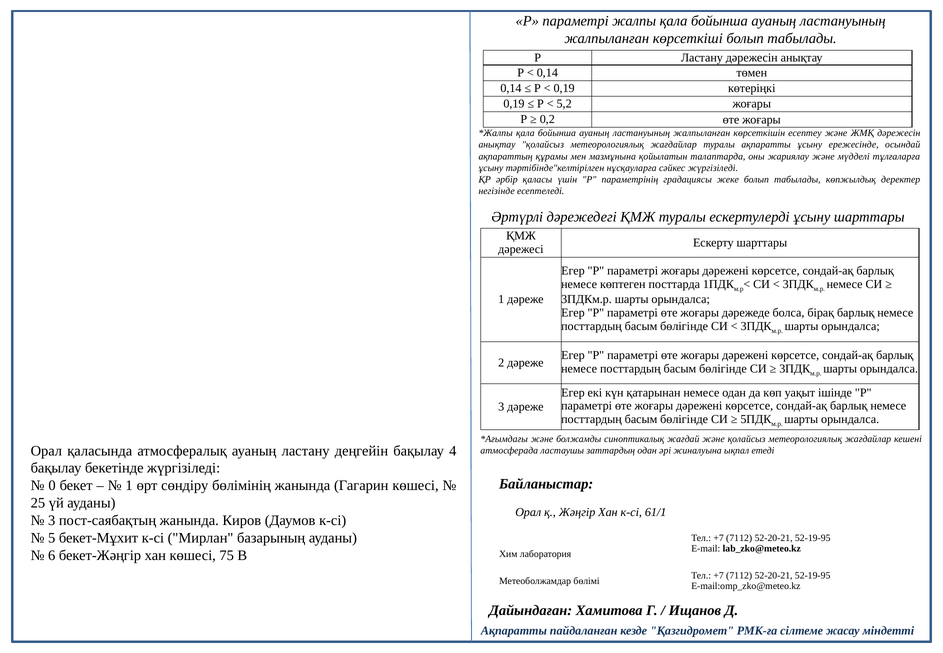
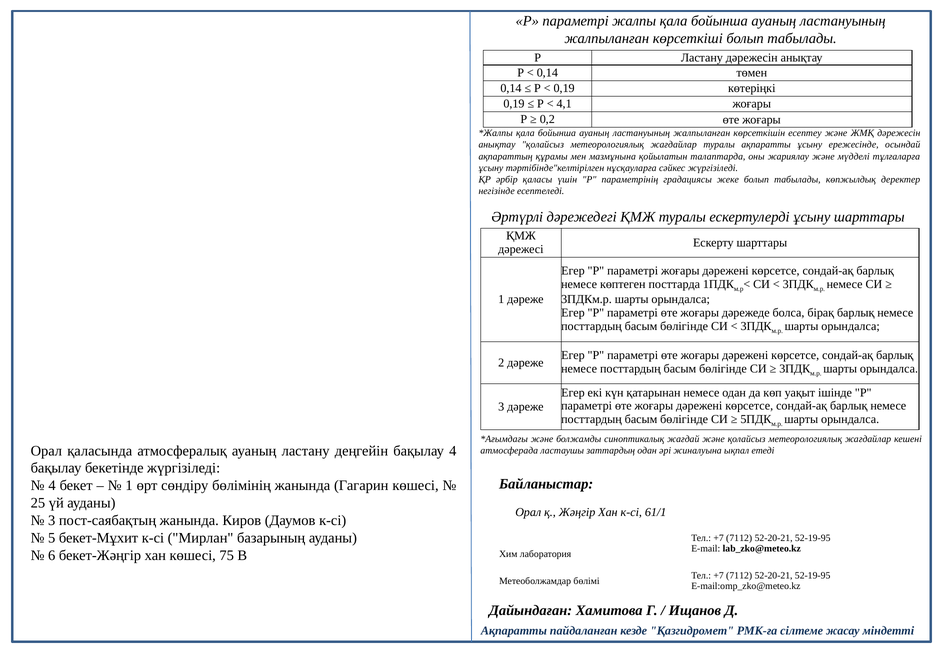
5,2: 5,2 -> 4,1 (564, 104)
0: 0 -> 4 (52, 485)
